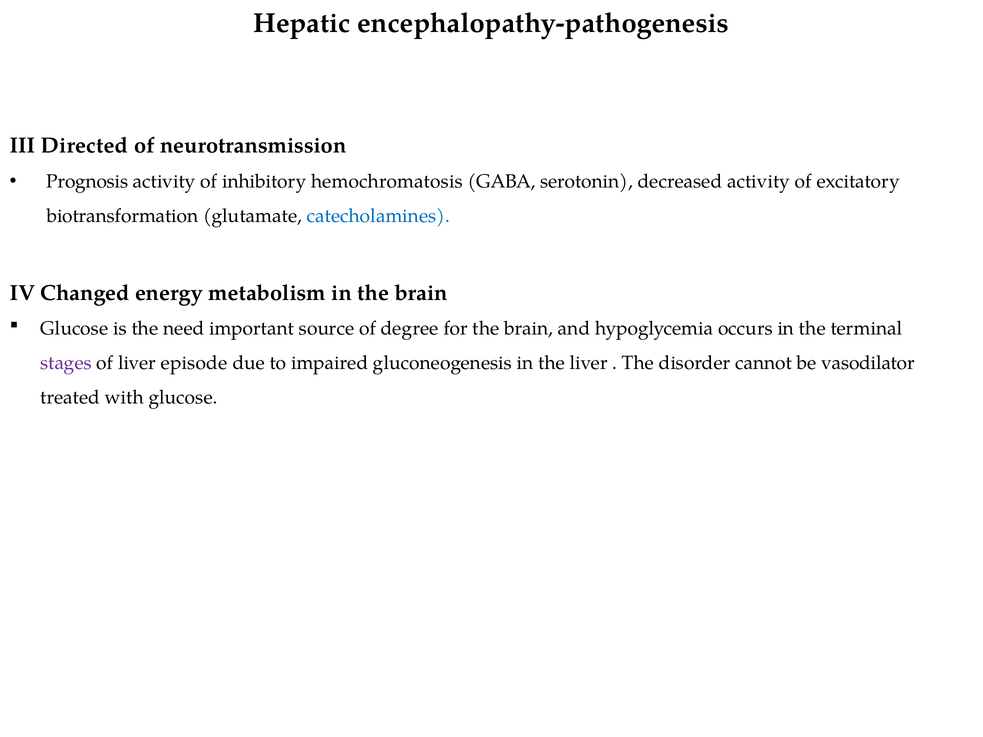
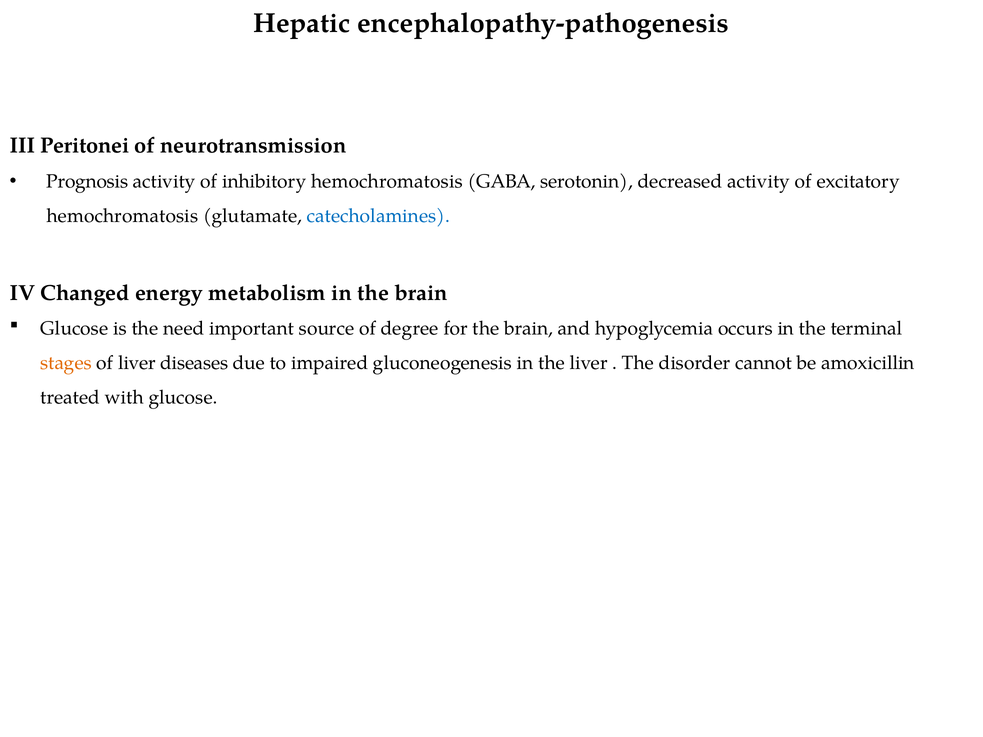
Directed: Directed -> Peritonei (85, 146)
biotransformation: biotransformation -> hemochromatosis (122, 216)
stages colour: purple -> orange (66, 363)
episode: episode -> diseases (194, 363)
vasodilator: vasodilator -> amoxicillin (868, 363)
